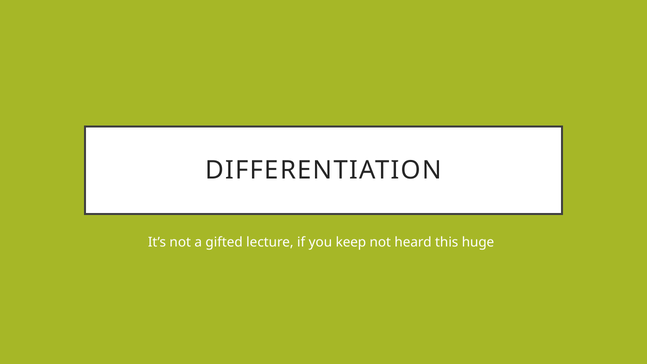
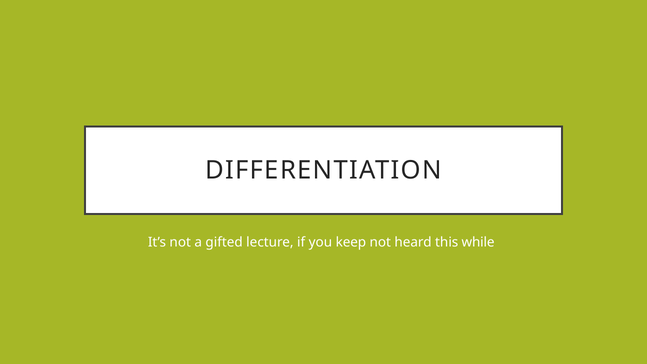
huge: huge -> while (478, 242)
